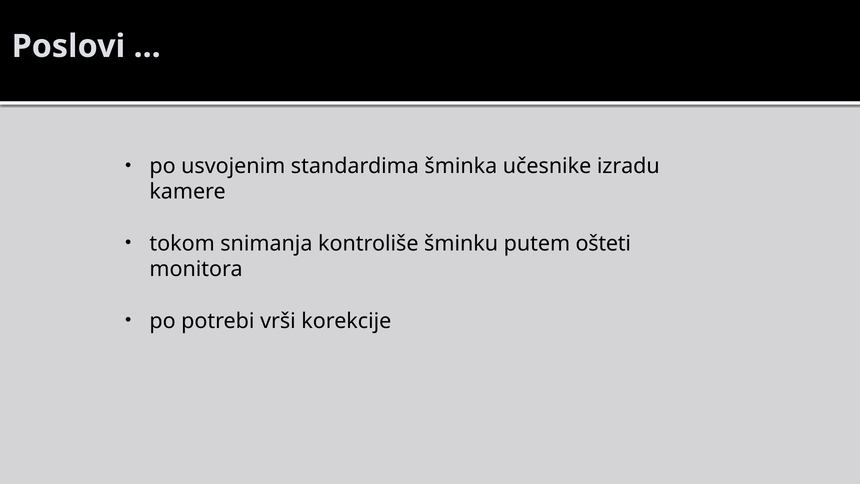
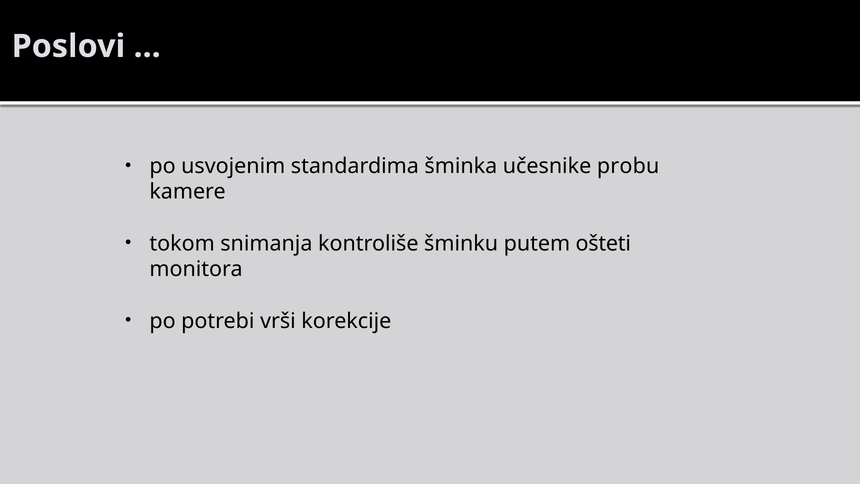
izradu: izradu -> probu (628, 166)
